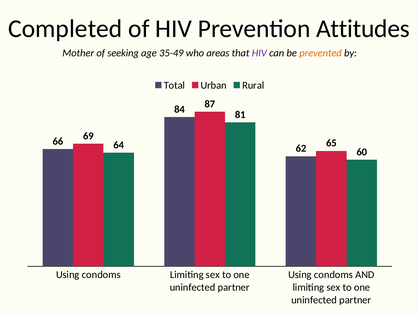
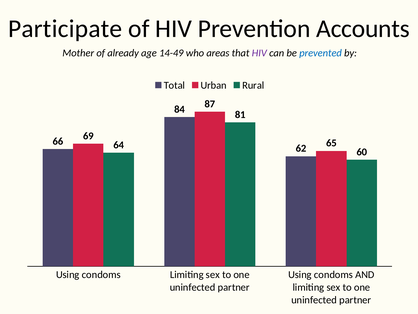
Completed: Completed -> Participate (65, 29)
Attitudes: Attitudes -> Accounts (363, 29)
seeking: seeking -> already (123, 53)
35-49: 35-49 -> 14-49 (171, 53)
prevented colour: orange -> blue (321, 53)
